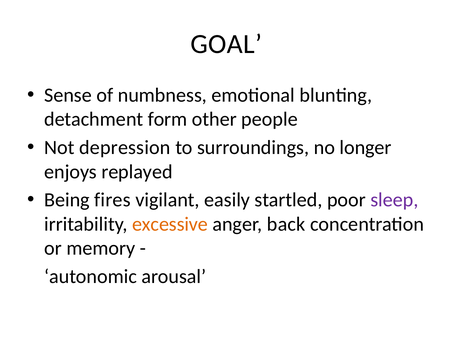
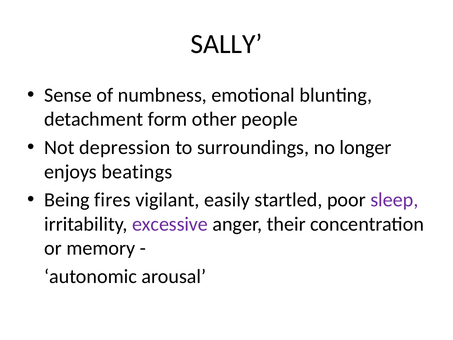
GOAL: GOAL -> SALLY (226, 44)
replayed: replayed -> beatings (137, 172)
excessive colour: orange -> purple (170, 224)
back: back -> their (286, 224)
